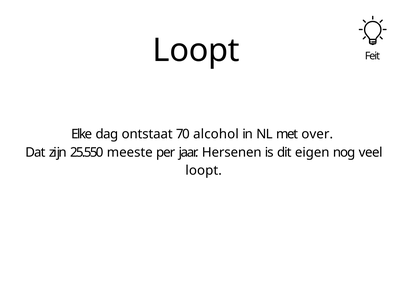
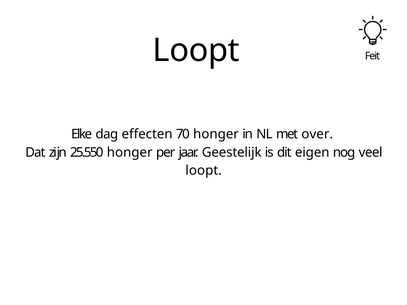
ontstaat: ontstaat -> effecten (147, 134)
70 alcohol: alcohol -> honger (216, 134)
25.550 meeste: meeste -> honger (130, 152)
Hersenen: Hersenen -> Geestelĳk (232, 152)
